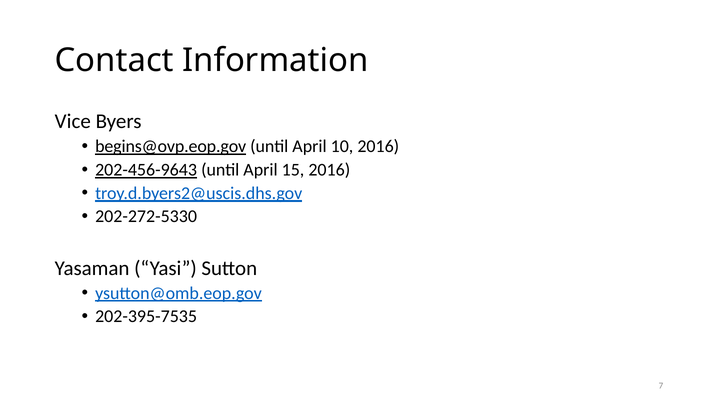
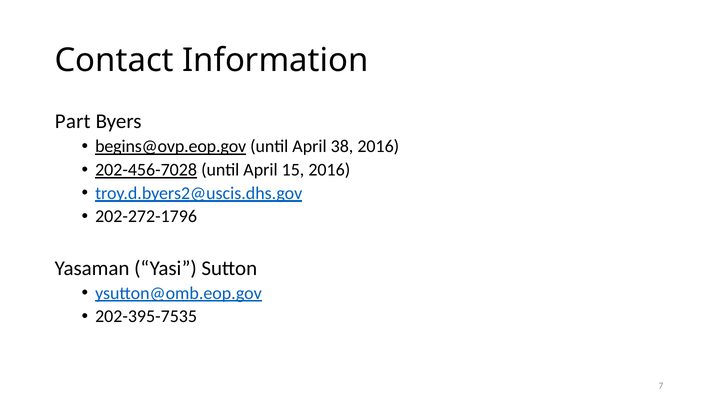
Vice: Vice -> Part (73, 121)
10: 10 -> 38 (342, 146)
202-456-9643: 202-456-9643 -> 202-456-7028 (146, 170)
202-272-5330: 202-272-5330 -> 202-272-1796 (146, 216)
